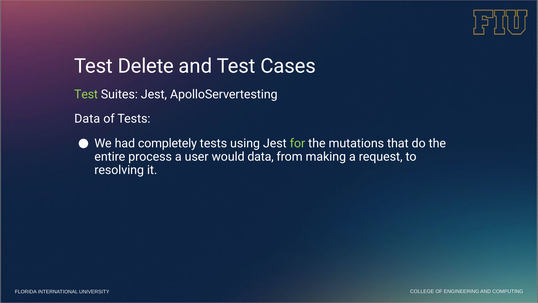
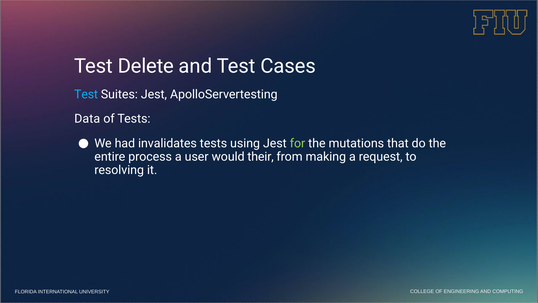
Test colour: light green -> light blue (86, 94)
completely: completely -> invalidates (167, 143)
would data: data -> their (261, 157)
